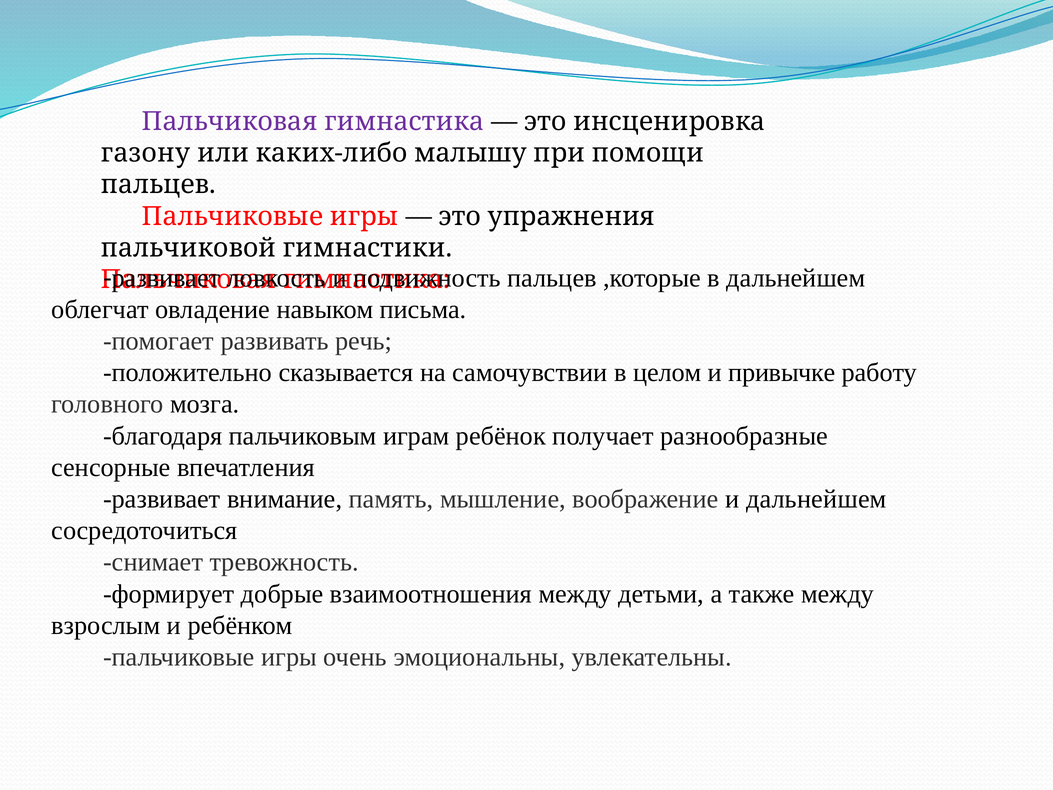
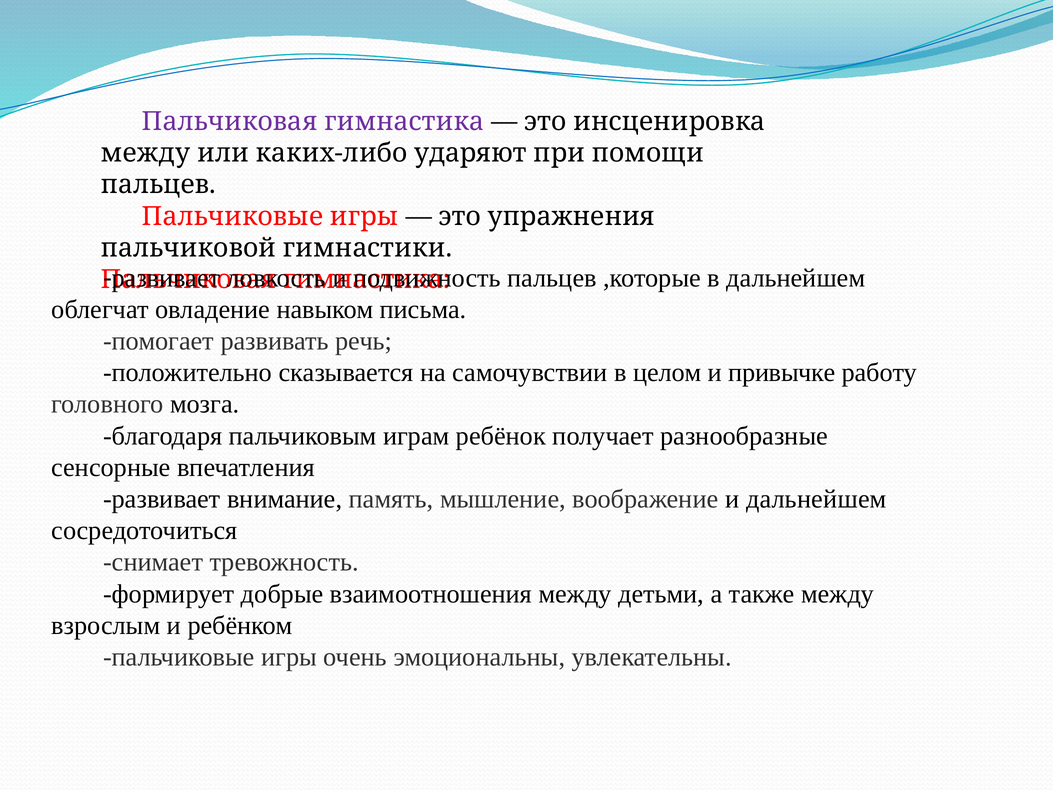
газону: газону -> между (145, 153)
малышу: малышу -> ударяют (471, 153)
